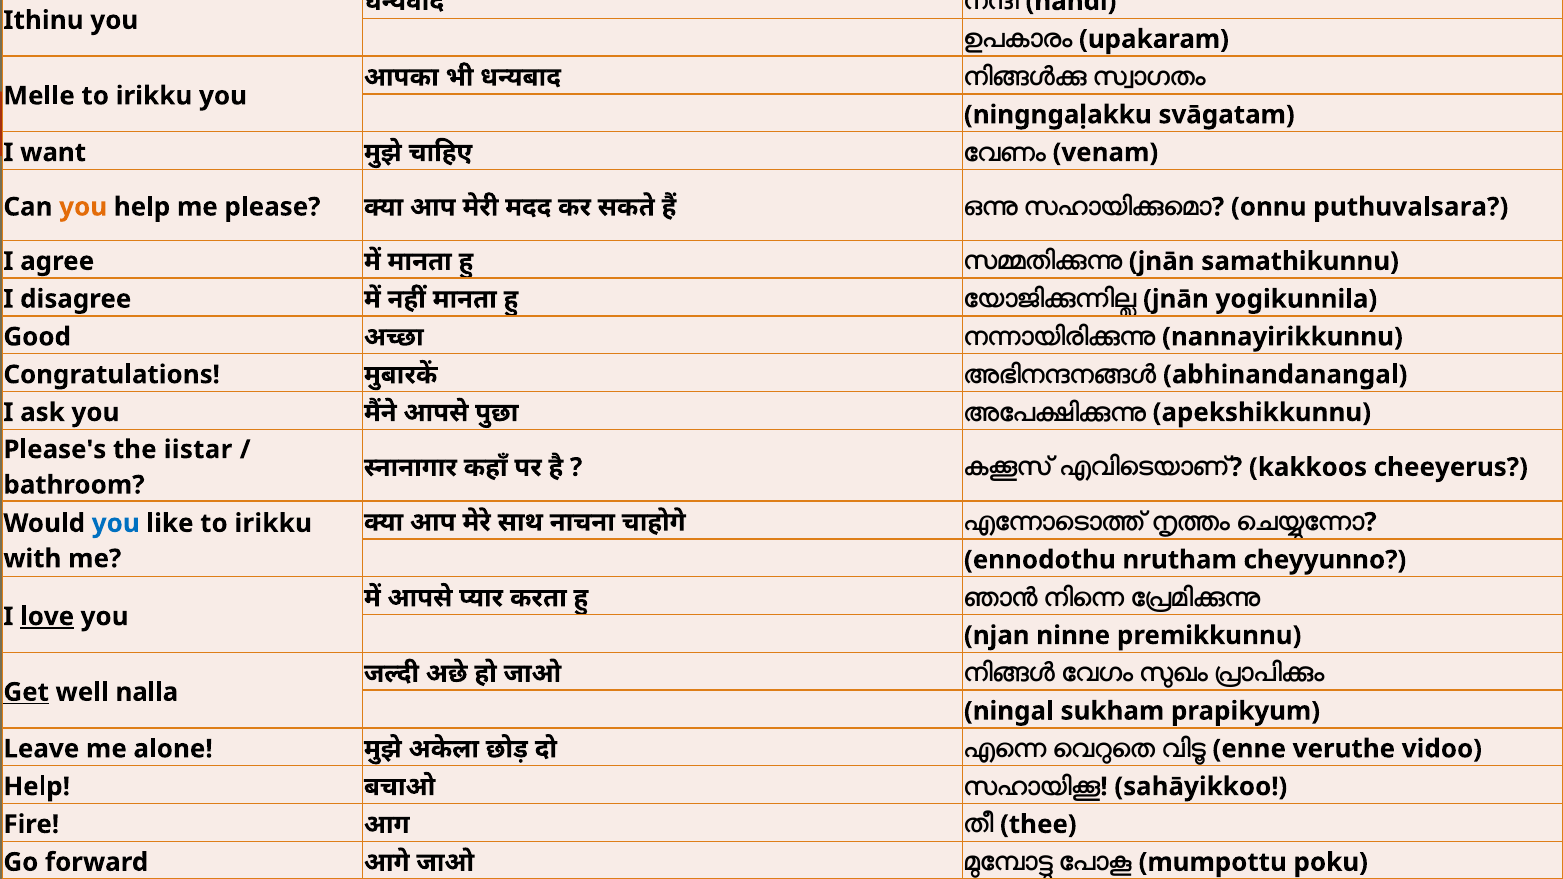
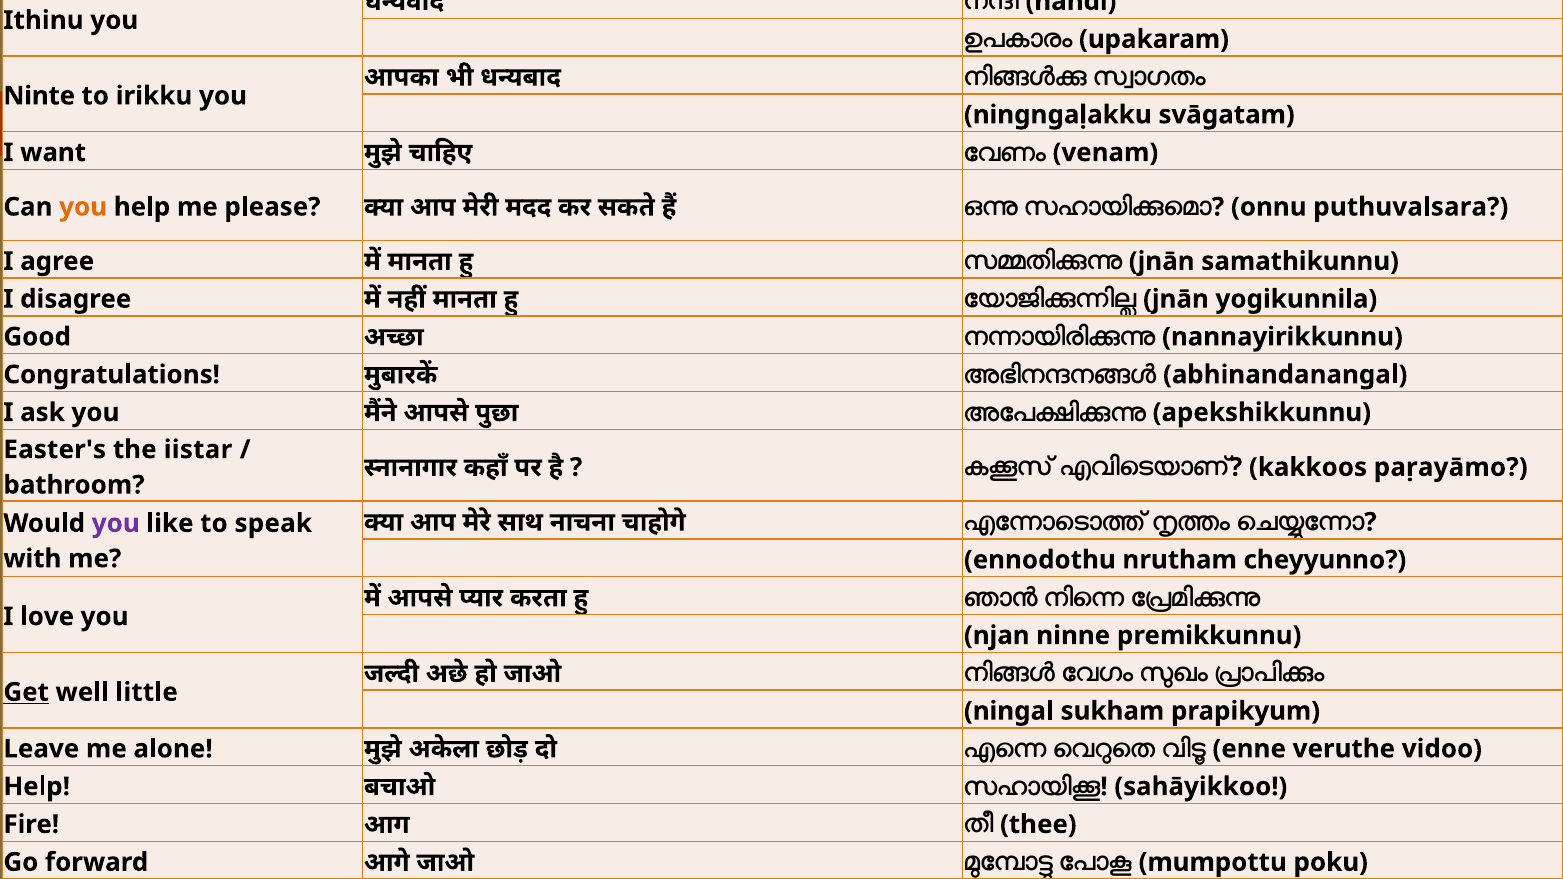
Melle: Melle -> Ninte (39, 96)
Please's: Please's -> Easter's (55, 450)
cheeyerus: cheeyerus -> paṛayāmo (1451, 467)
you colour: blue -> purple (116, 523)
like to irikku: irikku -> speak (273, 523)
love underline: present -> none (47, 617)
nalla: nalla -> little (147, 692)
